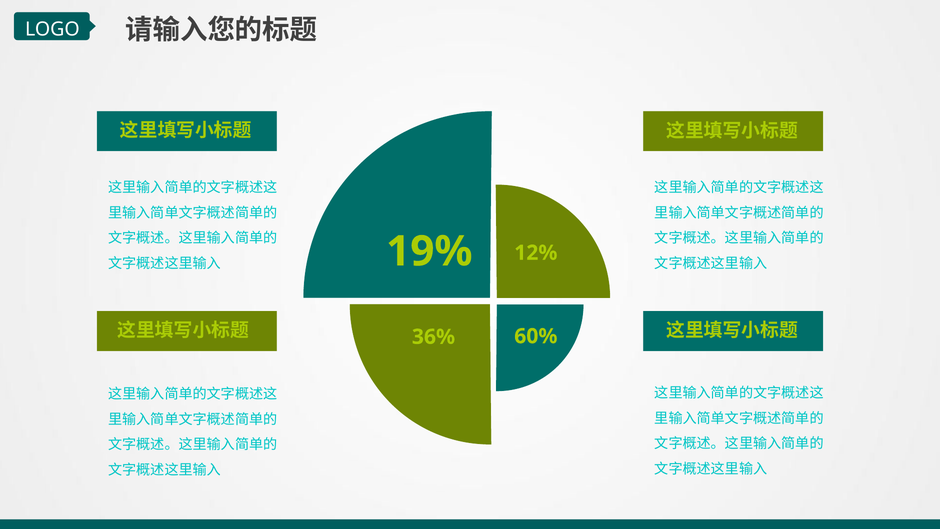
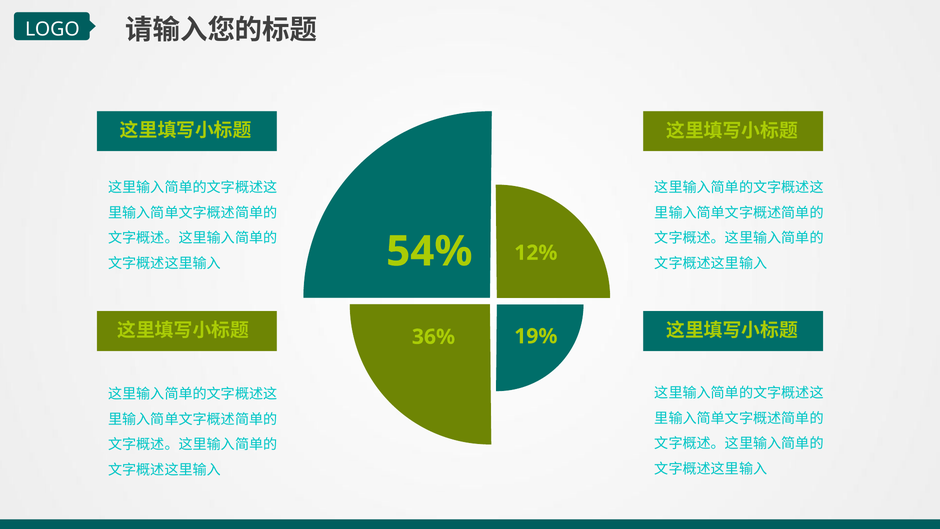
19%: 19% -> 54% (429, 251)
60%: 60% -> 19% (536, 336)
